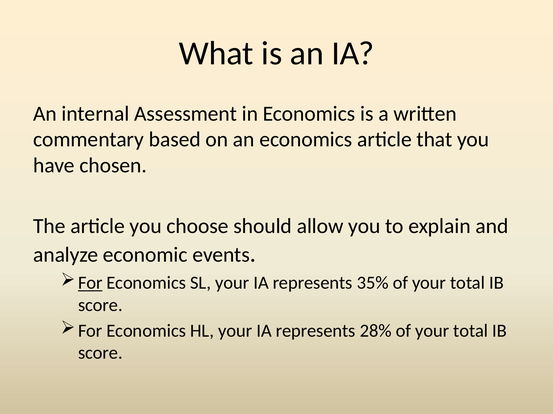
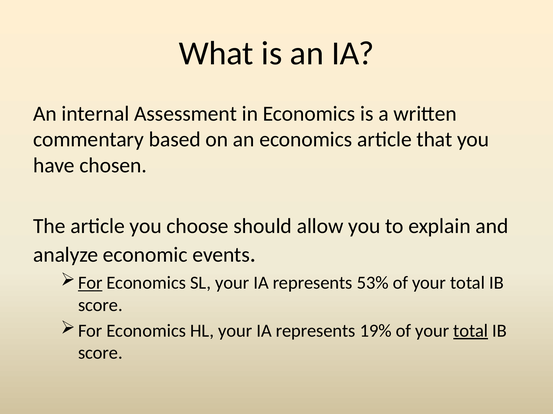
35%: 35% -> 53% (373, 283)
28%: 28% -> 19% (376, 331)
total underline: none -> present (471, 331)
